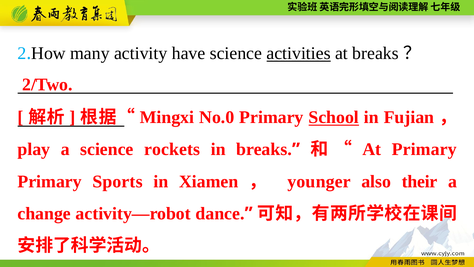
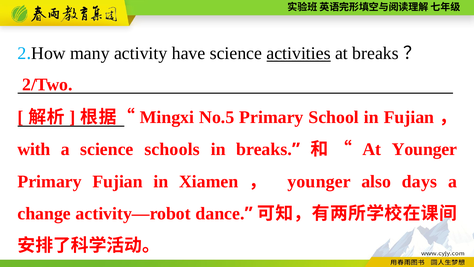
No.0: No.0 -> No.5 (217, 117)
School underline: present -> none (334, 117)
play: play -> with (34, 149)
rockets: rockets -> schools (172, 149)
At Primary: Primary -> Younger (424, 149)
Primary Sports: Sports -> Fujian (118, 181)
their: their -> days (419, 181)
